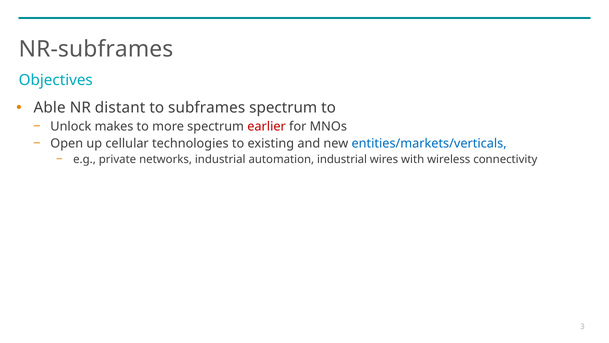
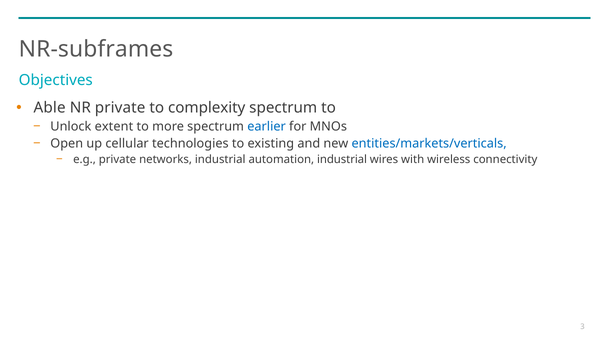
NR distant: distant -> private (120, 108)
subframes: subframes -> complexity (207, 108)
makes: makes -> extent (114, 126)
earlier colour: red -> blue (267, 126)
